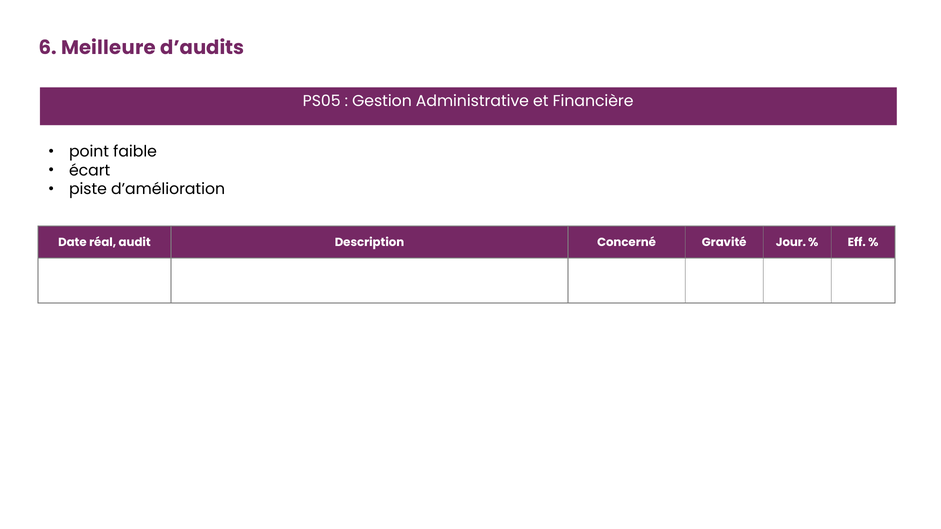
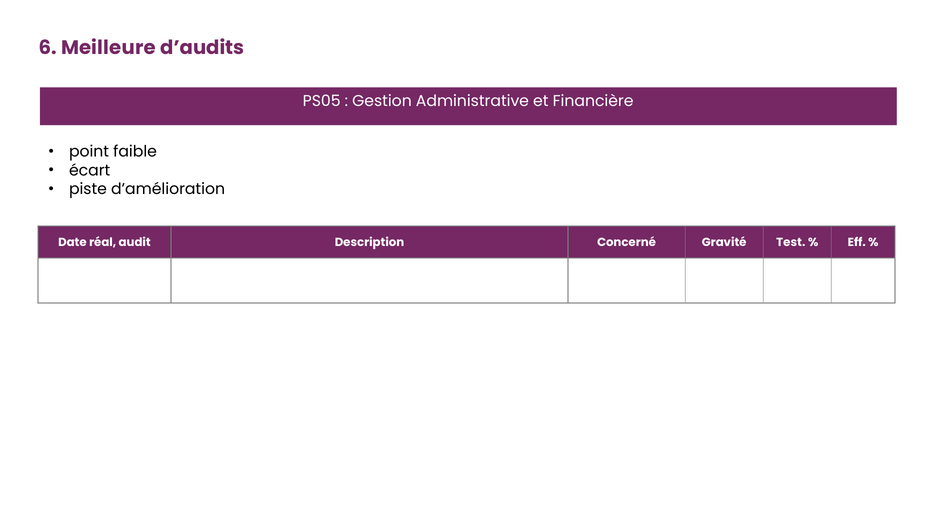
Jour: Jour -> Test (791, 243)
